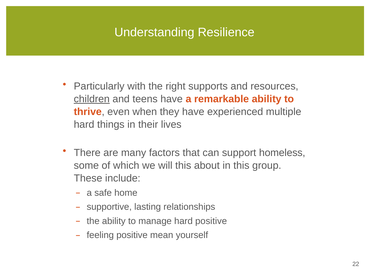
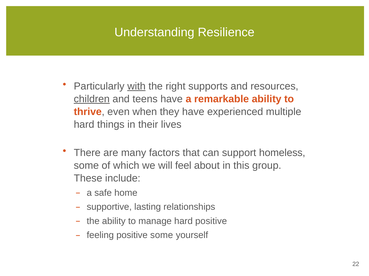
with underline: none -> present (136, 86)
will this: this -> feel (183, 166)
positive mean: mean -> some (162, 236)
